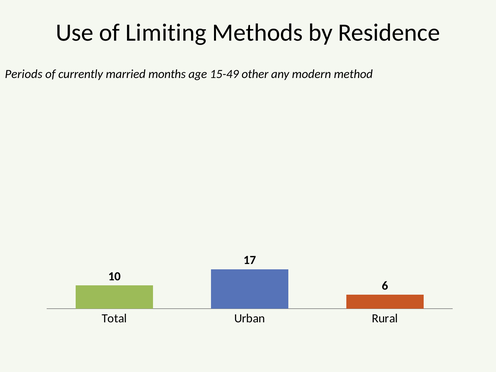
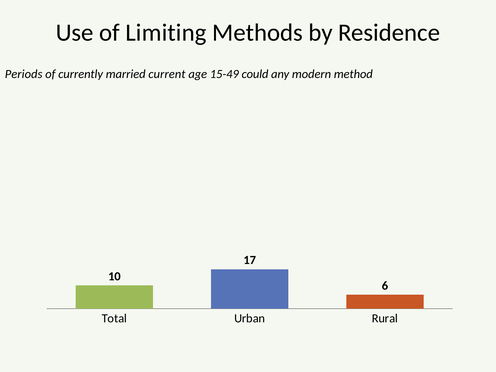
months: months -> current (167, 74)
other: other -> could (255, 74)
